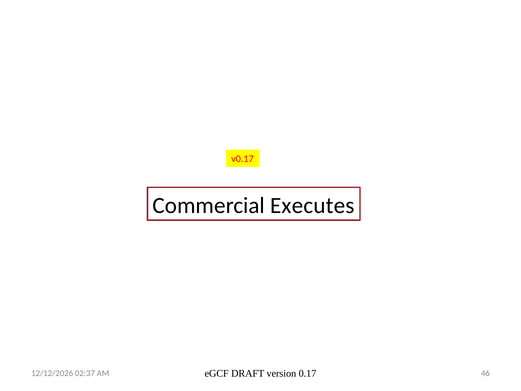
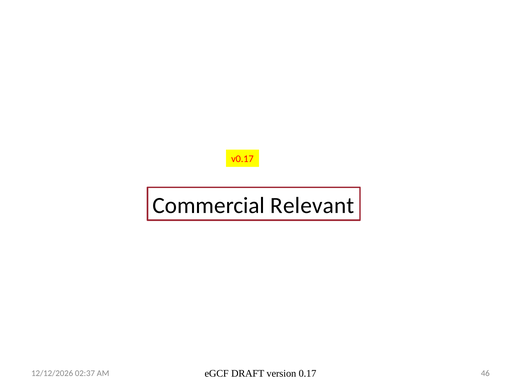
Executes: Executes -> Relevant (312, 205)
